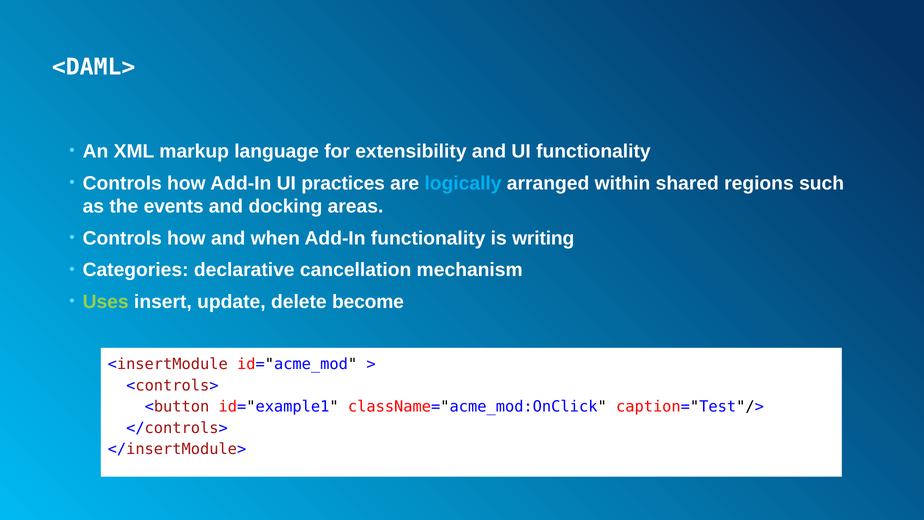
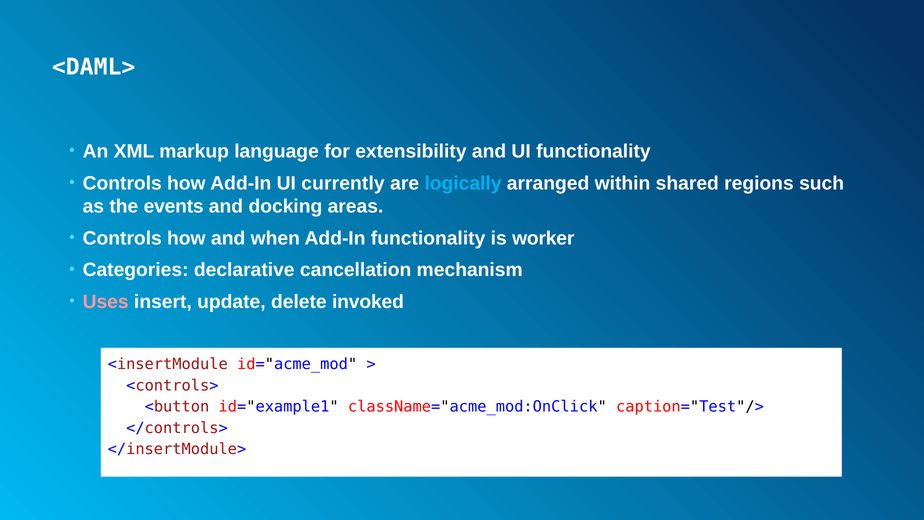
practices: practices -> currently (343, 183)
writing: writing -> worker (543, 238)
Uses colour: light green -> pink (106, 302)
become: become -> invoked (368, 302)
